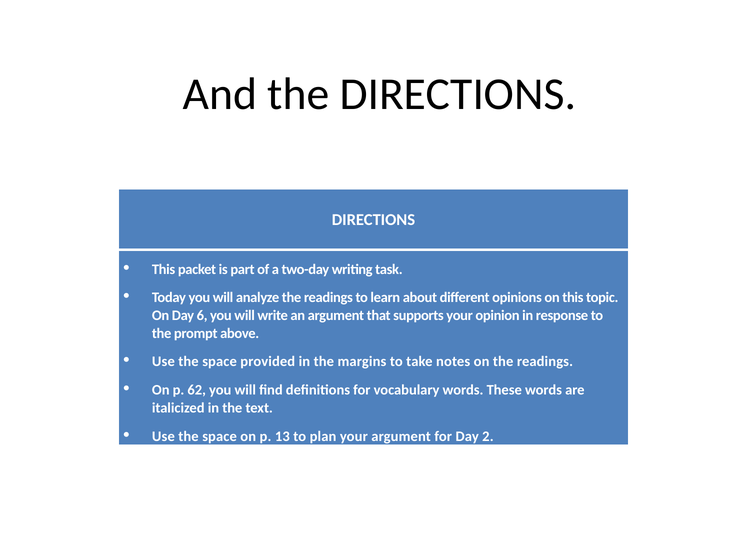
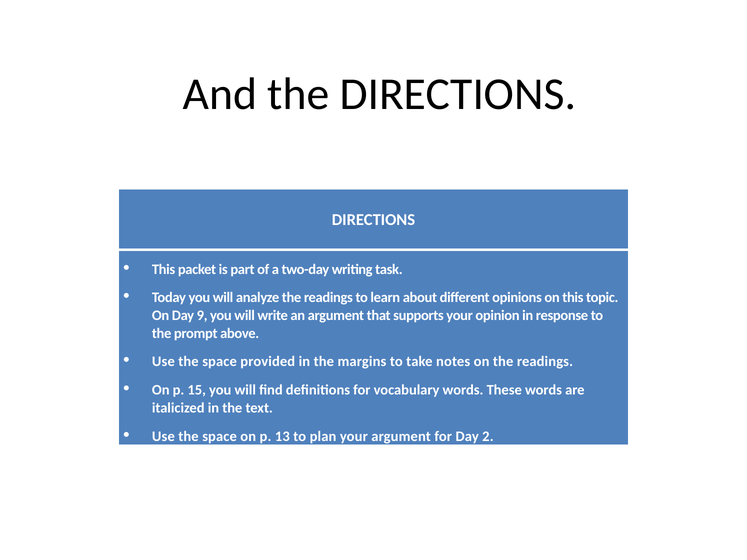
6: 6 -> 9 (202, 316)
62: 62 -> 15 (197, 390)
